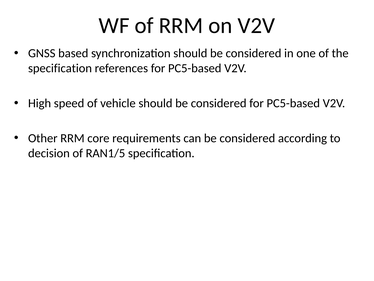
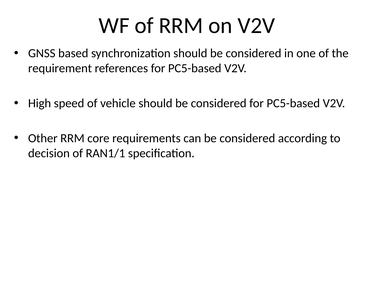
specification: specification -> requirement (60, 68)
RAN1/5: RAN1/5 -> RAN1/1 (105, 153)
